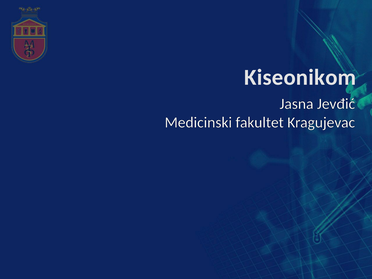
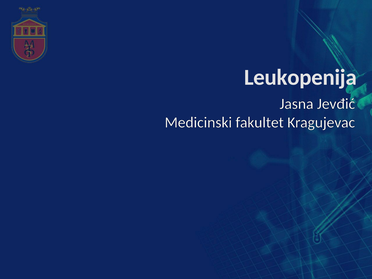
Kiseonikom: Kiseonikom -> Leukopenija (300, 77)
